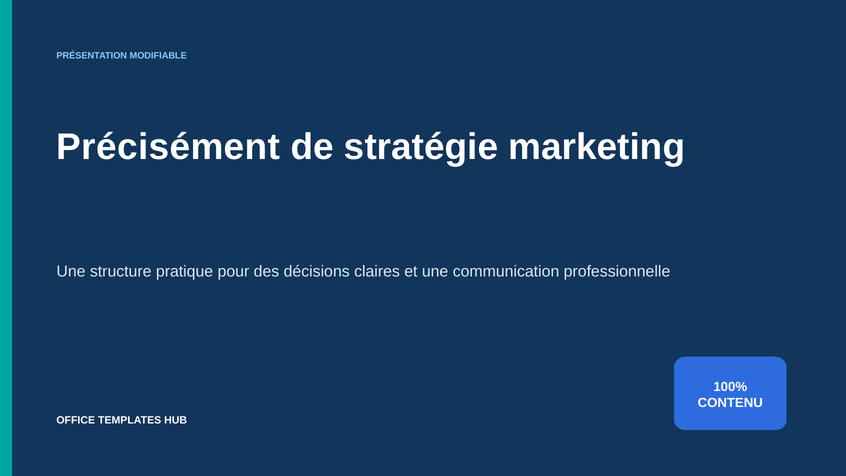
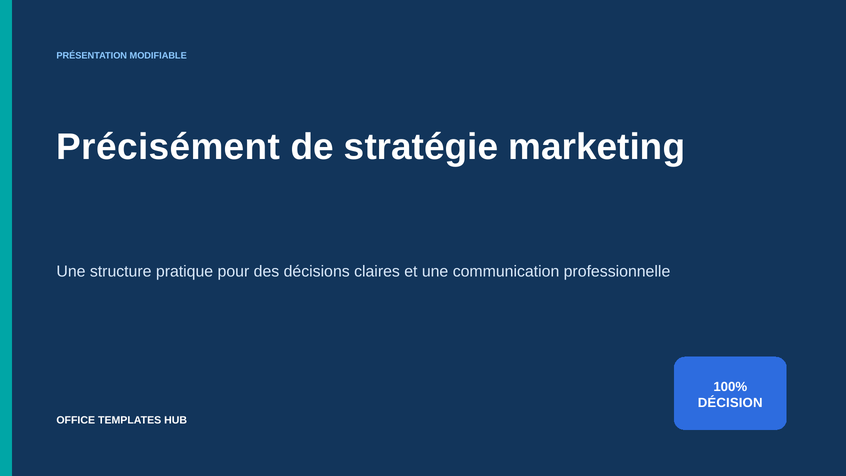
CONTENU: CONTENU -> DÉCISION (730, 403)
